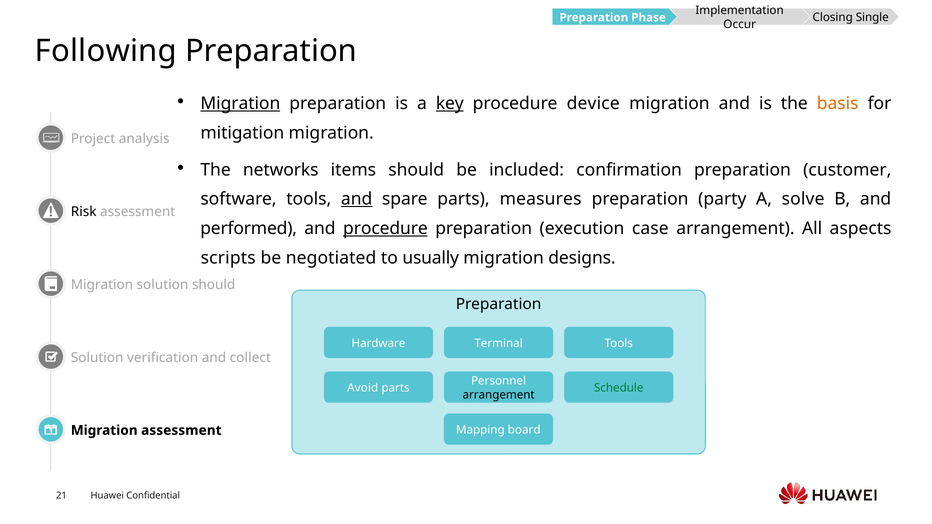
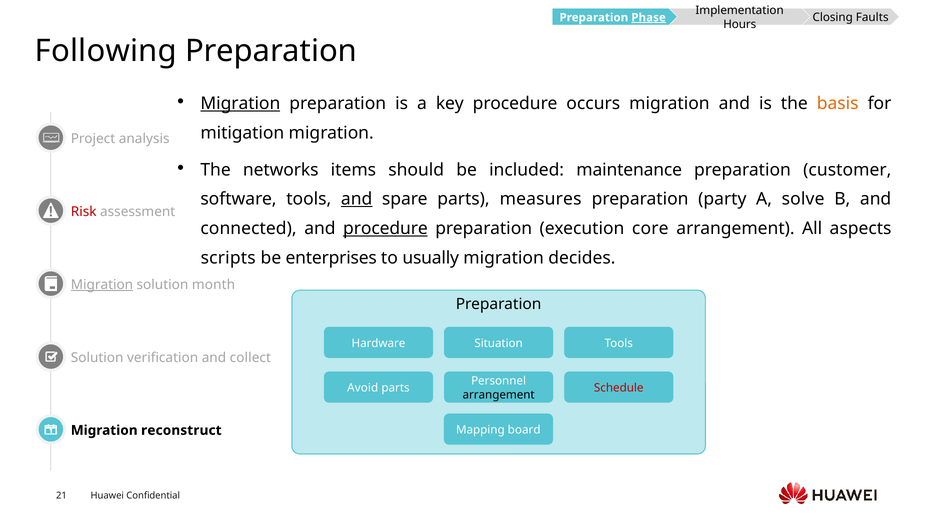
Single: Single -> Faults (872, 18)
Phase underline: none -> present (649, 18)
Occur: Occur -> Hours (740, 25)
key underline: present -> none (450, 104)
device: device -> occurs (593, 104)
confirmation: confirmation -> maintenance (629, 170)
Risk colour: black -> red (84, 212)
performed: performed -> connected (249, 229)
case: case -> core (650, 229)
negotiated: negotiated -> enterprises (331, 258)
designs: designs -> decides (582, 258)
Migration underline: none -> present (102, 285)
solution should: should -> month (214, 285)
Terminal: Terminal -> Situation (499, 343)
Schedule colour: green -> red (619, 388)
Migration assessment: assessment -> reconstruct (181, 431)
